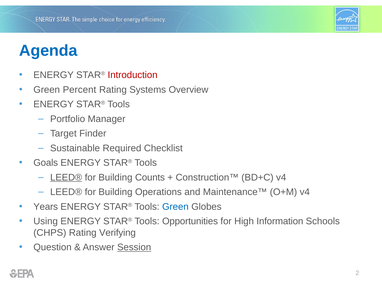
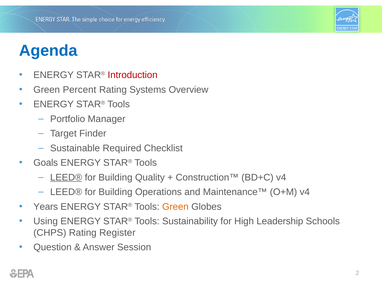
Counts: Counts -> Quality (150, 178)
Green colour: blue -> orange (175, 207)
Opportunities: Opportunities -> Sustainability (190, 222)
Information: Information -> Leadership (280, 222)
Verifying: Verifying -> Register (117, 233)
Session underline: present -> none (134, 248)
